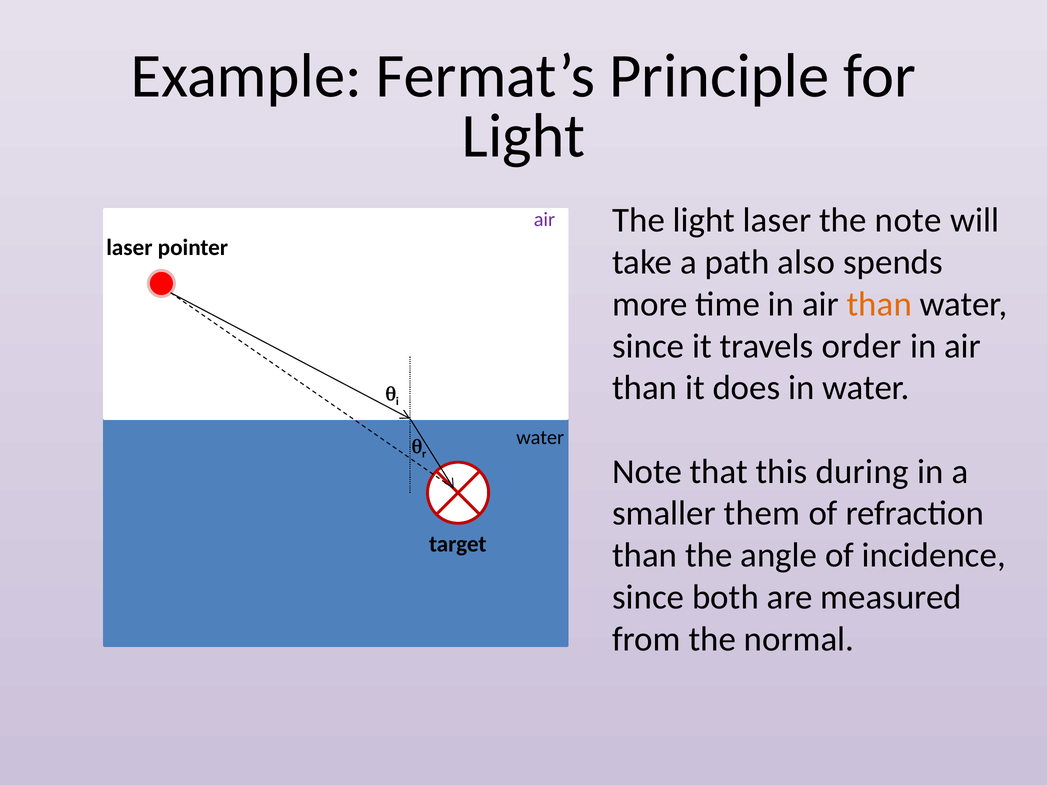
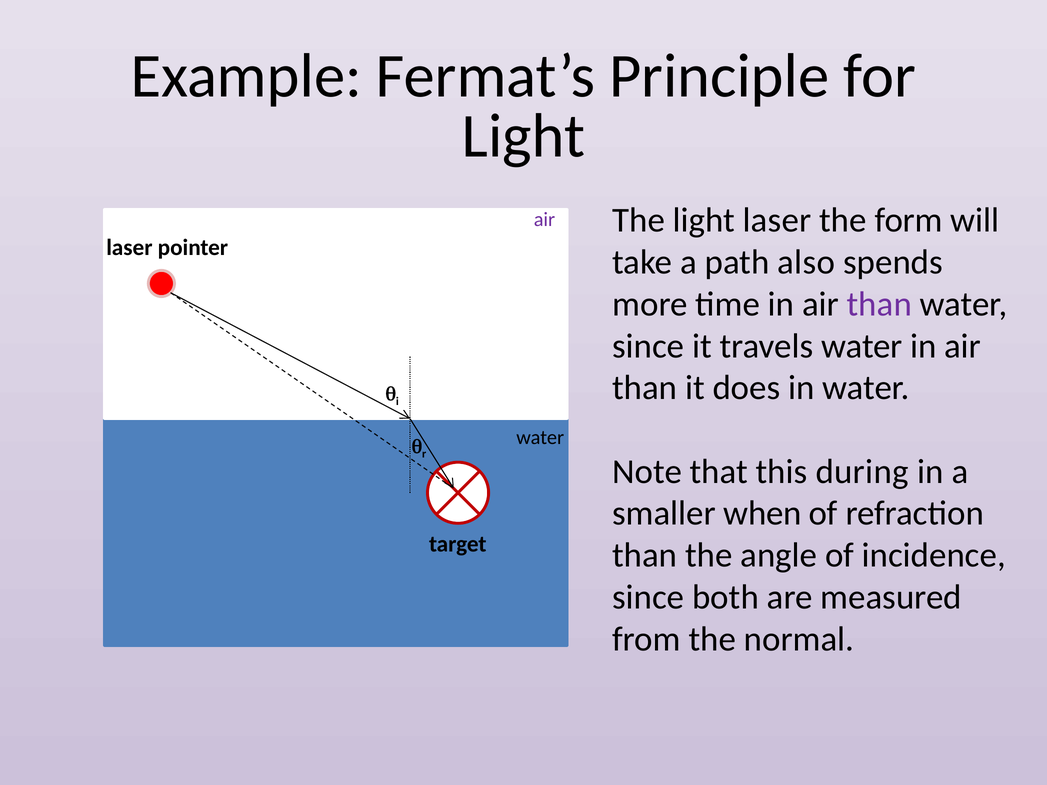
the note: note -> form (909, 220)
than colour: orange -> purple (879, 304)
travels order: order -> water (862, 346)
them: them -> when (762, 514)
